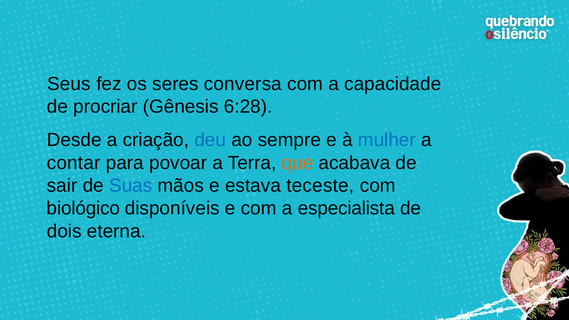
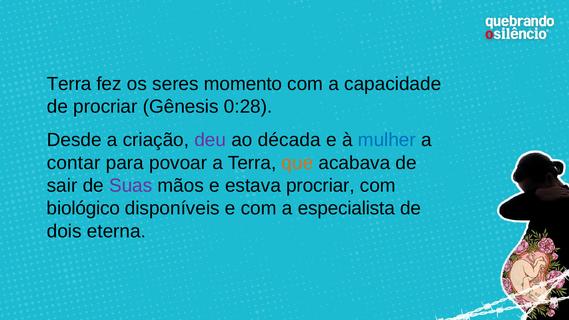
Seus: Seus -> Terra (69, 84)
conversa: conversa -> momento (243, 84)
6:28: 6:28 -> 0:28 (248, 107)
deu colour: blue -> purple (210, 140)
sempre: sempre -> década (289, 140)
Suas colour: blue -> purple (131, 186)
estava teceste: teceste -> procriar (320, 186)
